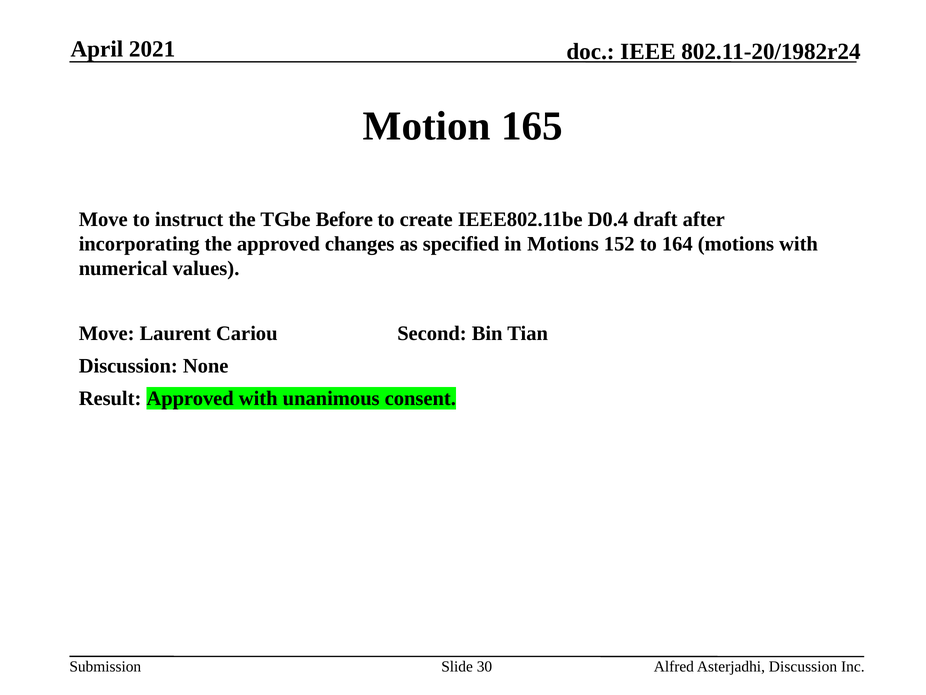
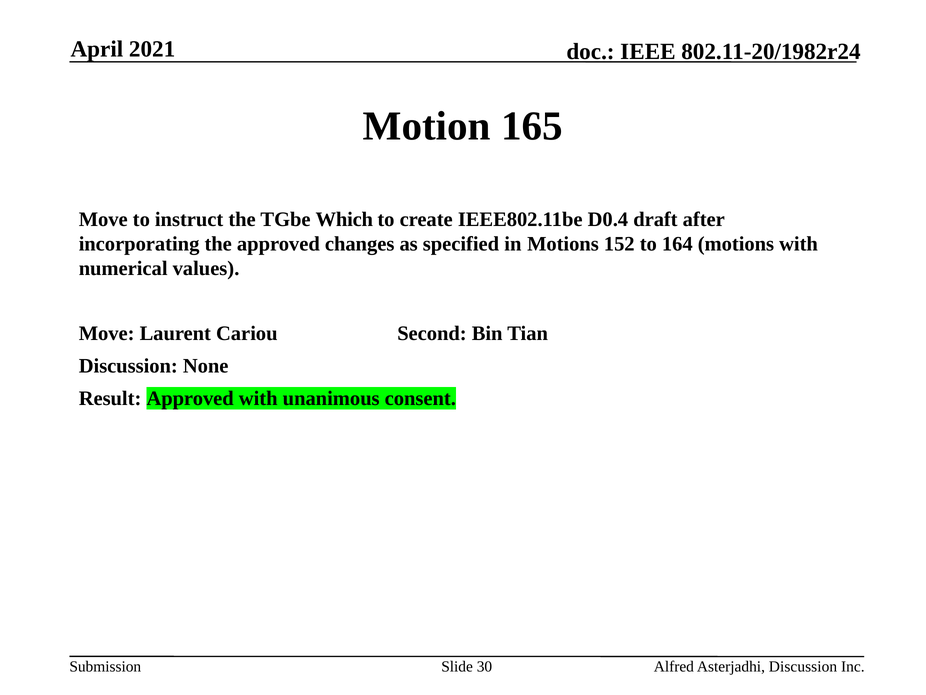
Before: Before -> Which (344, 219)
